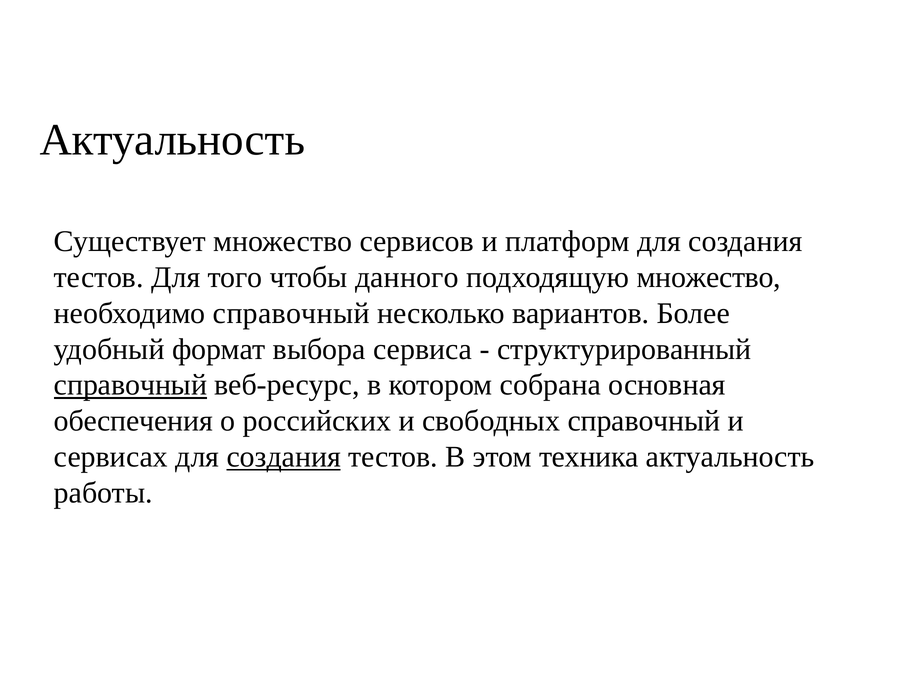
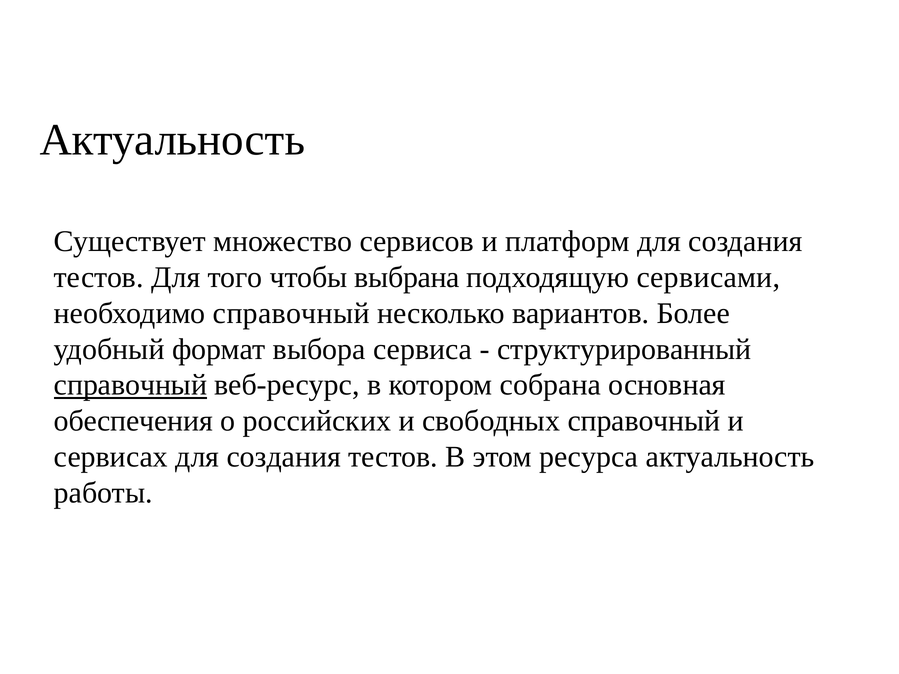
данного: данного -> выбрана (407, 277)
подходящую множество: множество -> сервисами (709, 277)
создания underline: present -> none (284, 457)
техника: техника -> ресурса (589, 457)
